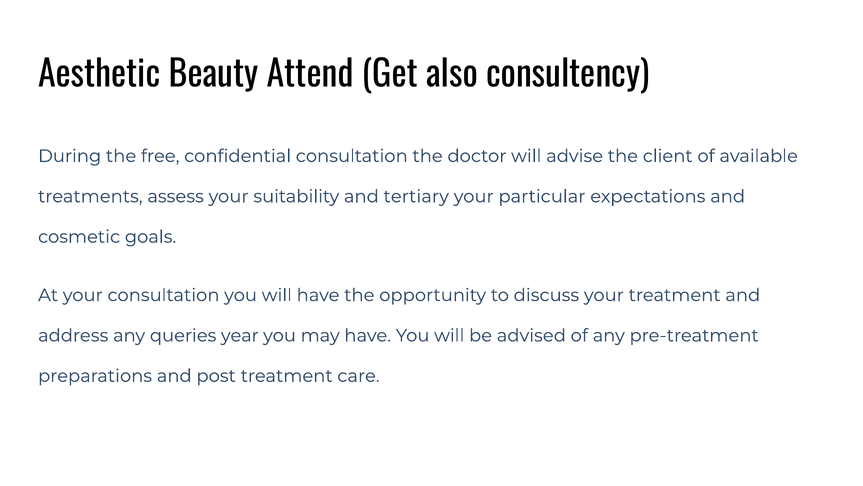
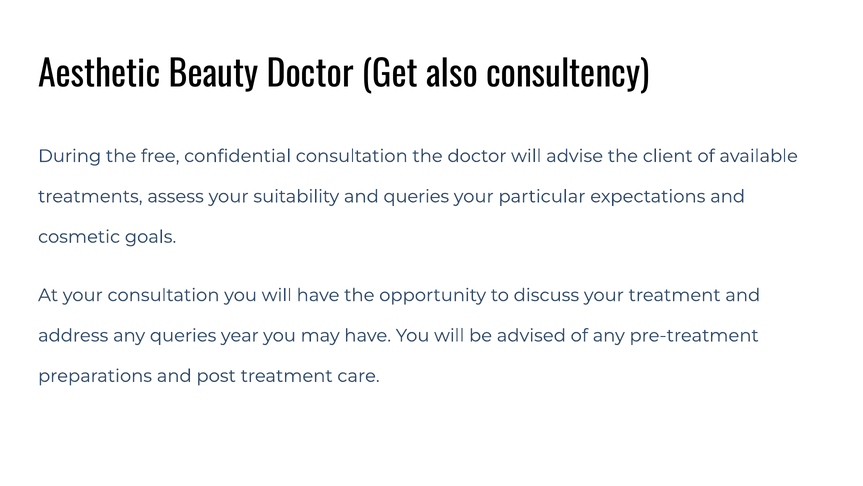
Beauty Attend: Attend -> Doctor (310, 75)
and tertiary: tertiary -> queries (416, 196)
